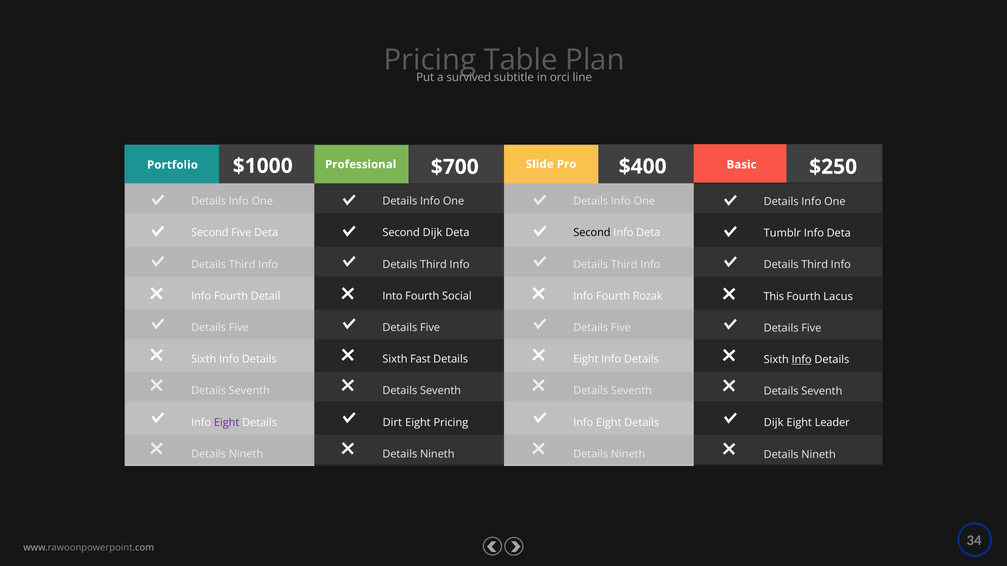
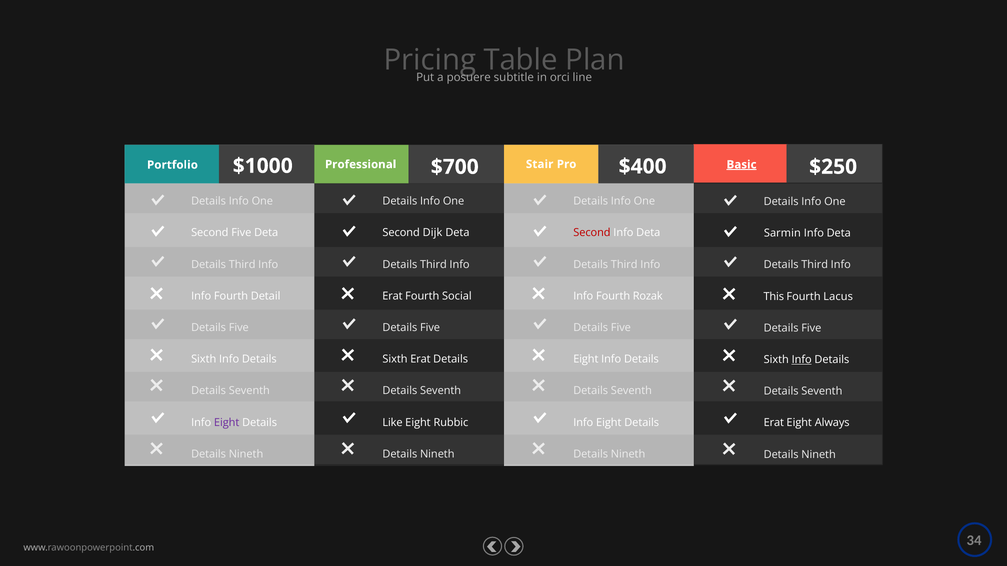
survived: survived -> posuere (469, 78)
Basic underline: none -> present (742, 165)
Slide: Slide -> Stair (540, 164)
Second colour: black -> red (592, 233)
Tumblr: Tumblr -> Sarmin (782, 233)
Into: Into -> Erat (392, 296)
Sixth Fast: Fast -> Erat (420, 360)
Dirt: Dirt -> Like (392, 423)
Eight Pricing: Pricing -> Rubbic (451, 423)
Dijk: Dijk -> Erat (774, 423)
Leader: Leader -> Always (832, 423)
